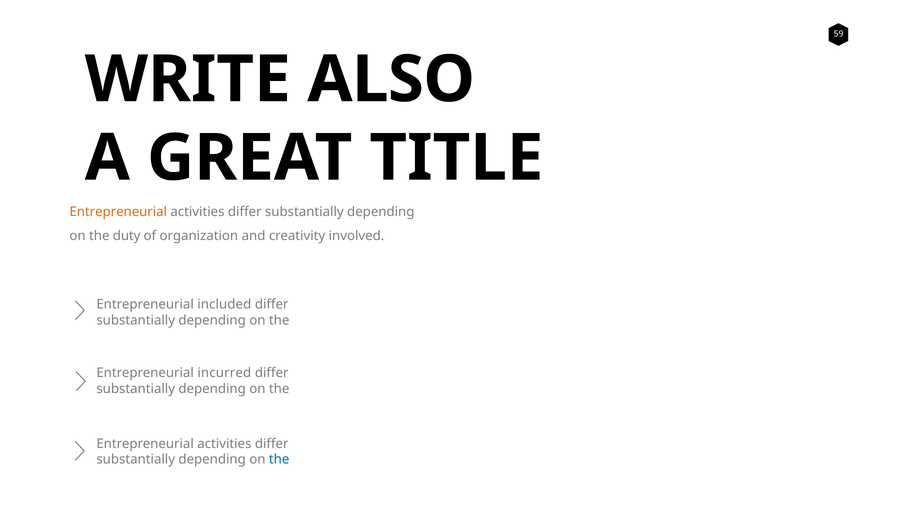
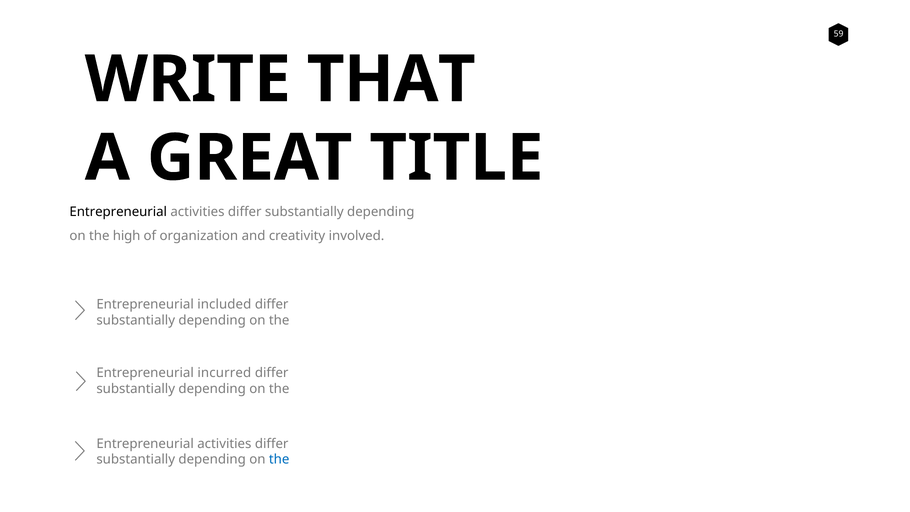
ALSO: ALSO -> THAT (391, 80)
Entrepreneurial colour: orange -> black (118, 212)
duty: duty -> high (127, 236)
